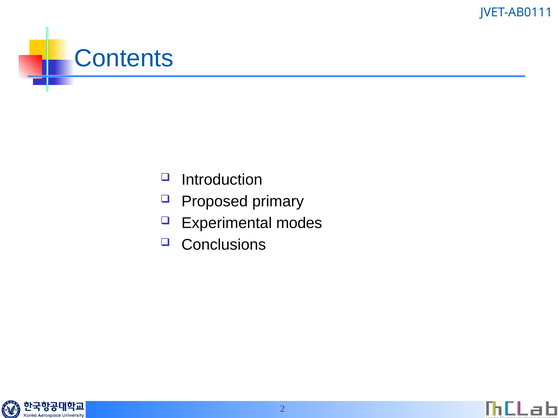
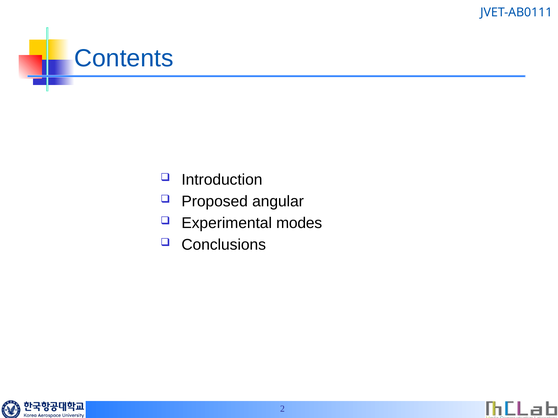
primary: primary -> angular (278, 202)
